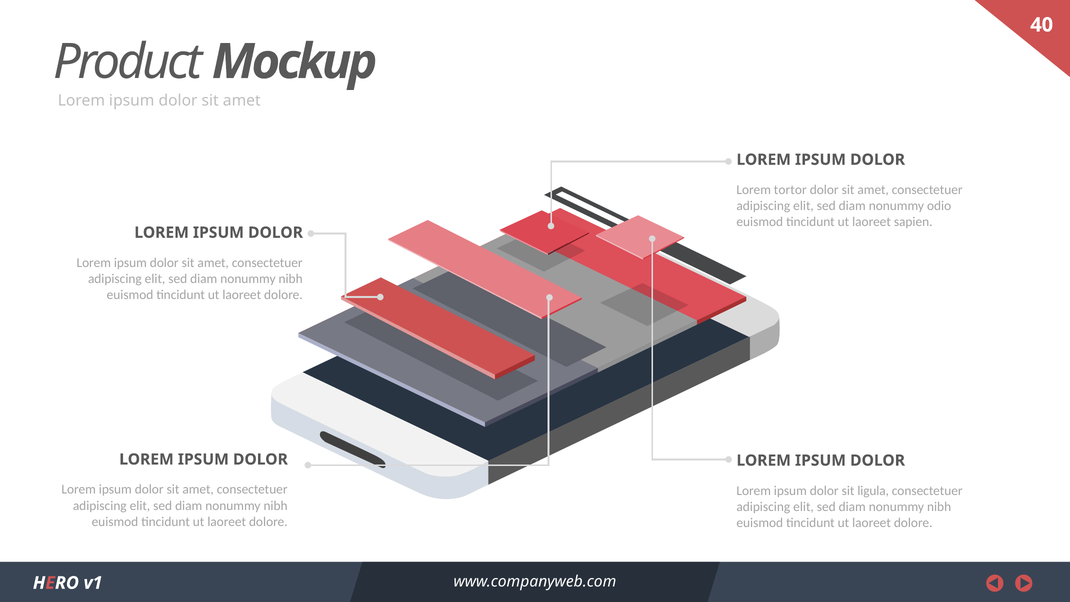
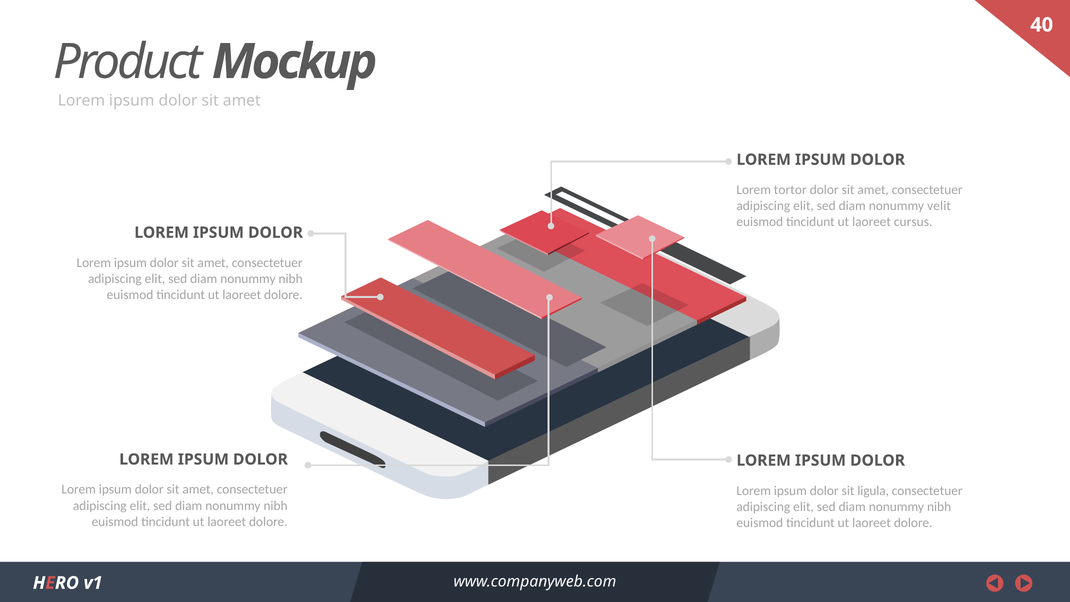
odio: odio -> velit (939, 206)
sapien: sapien -> cursus (913, 222)
